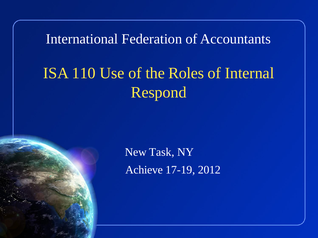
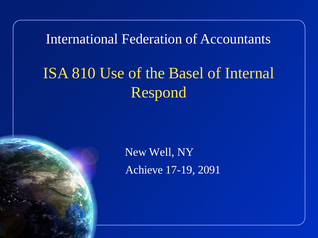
110: 110 -> 810 (84, 73)
Roles: Roles -> Basel (186, 73)
Task: Task -> Well (162, 152)
2012: 2012 -> 2091 (209, 170)
